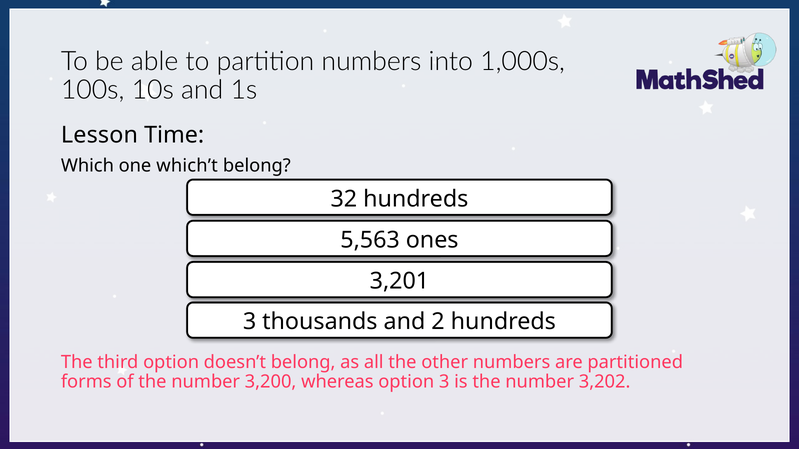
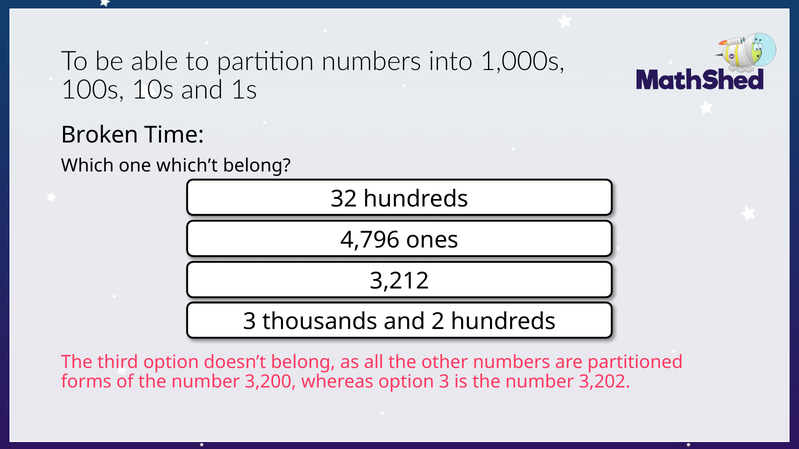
Lesson: Lesson -> Broken (100, 135)
5,563: 5,563 -> 4,796 (370, 240)
3,201: 3,201 -> 3,212 (399, 281)
